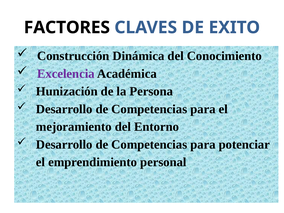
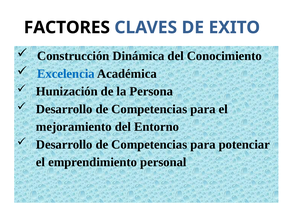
Excelencia colour: purple -> blue (66, 74)
